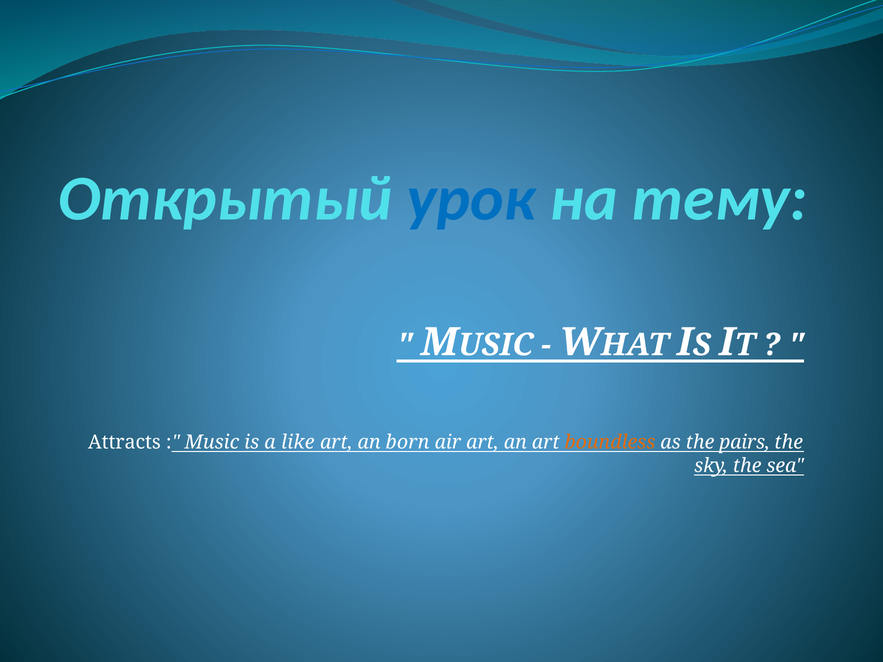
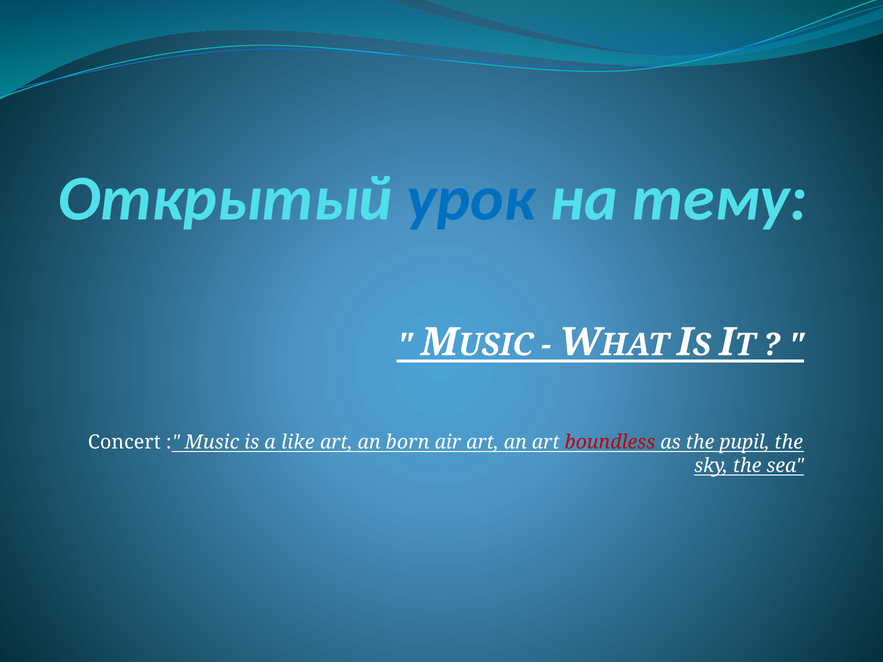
Attracts: Attracts -> Concert (124, 443)
boundless colour: orange -> red (610, 443)
pairs: pairs -> pupil (744, 443)
